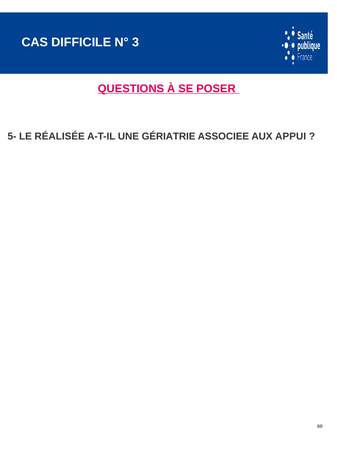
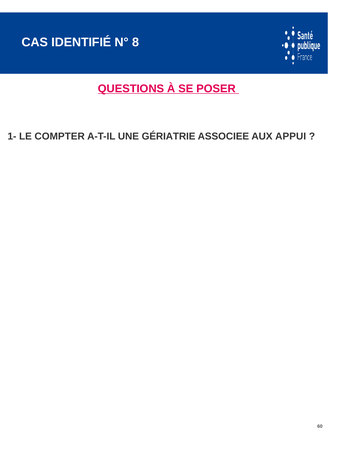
DIFFICILE: DIFFICILE -> IDENTIFIÉ (81, 42)
3: 3 -> 8 (136, 42)
5-: 5- -> 1- (12, 136)
RÉALISÉE: RÉALISÉE -> COMPTER (60, 136)
